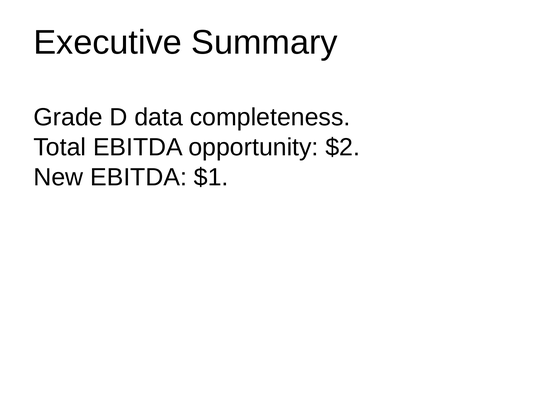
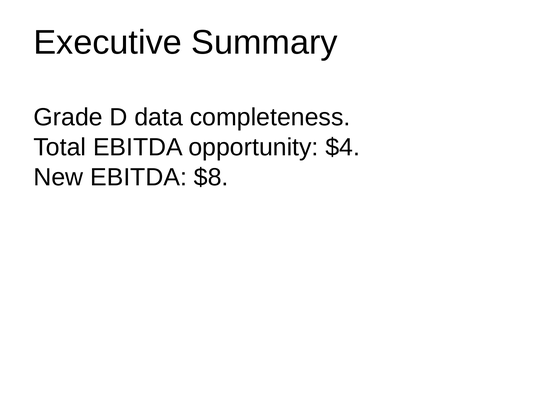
$2: $2 -> $4 (343, 147)
$1: $1 -> $8 (211, 177)
